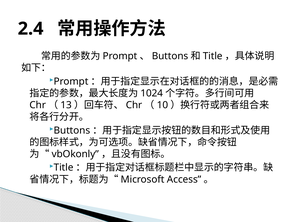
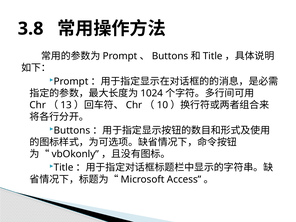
2.4: 2.4 -> 3.8 (31, 29)
